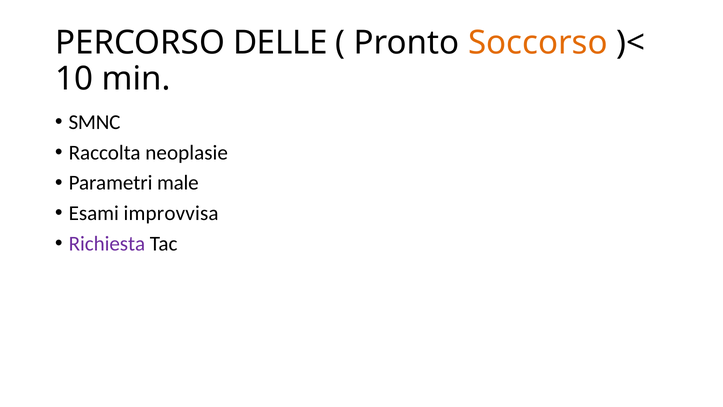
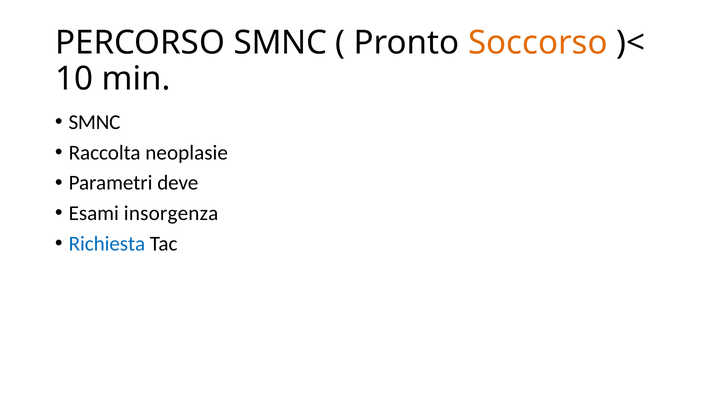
PERCORSO DELLE: DELLE -> SMNC (280, 43)
male: male -> deve (178, 183)
improvvisa: improvvisa -> insorgenza (171, 213)
Richiesta colour: purple -> blue (107, 243)
